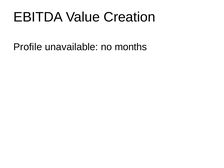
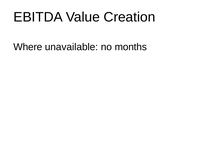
Profile: Profile -> Where (28, 47)
